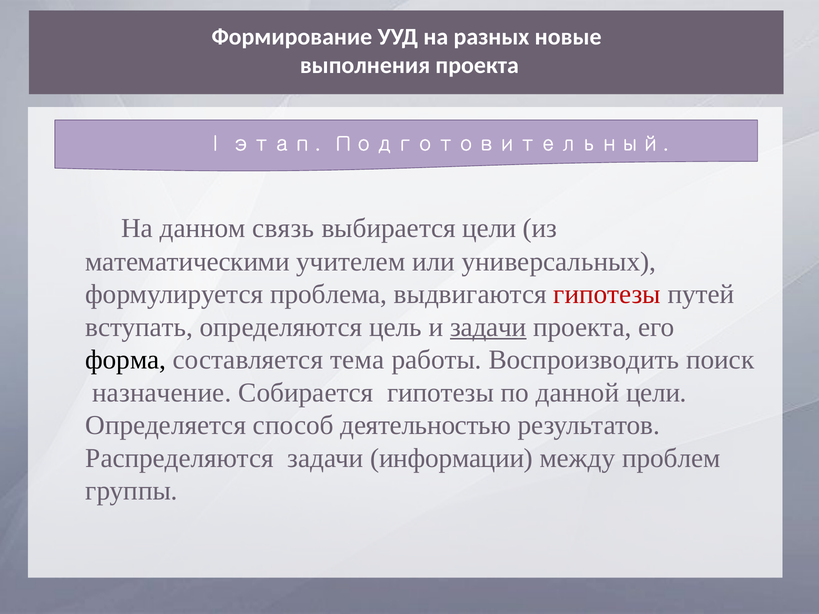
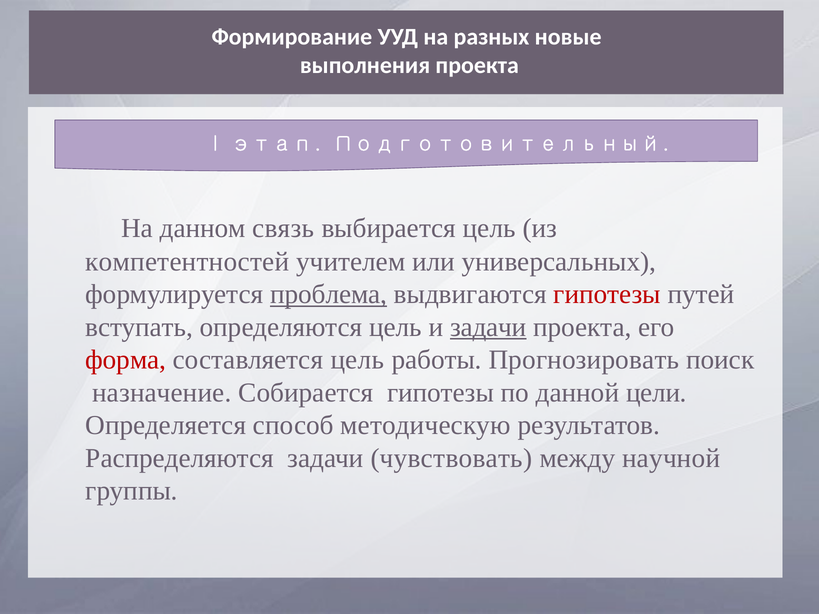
выбирается цели: цели -> цель (489, 229)
математическими: математическими -> компетентностей (187, 262)
проблема underline: none -> present (329, 295)
форма colour: black -> red (126, 360)
составляется тема: тема -> цель (357, 360)
Воспроизводить: Воспроизводить -> Прогнозировать (584, 360)
деятельностью: деятельностью -> методическую (426, 426)
информации: информации -> чувствовать (451, 458)
проблем: проблем -> научной (671, 458)
